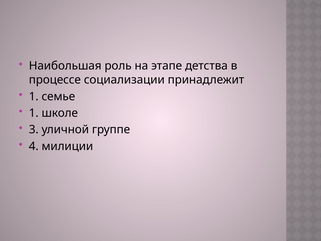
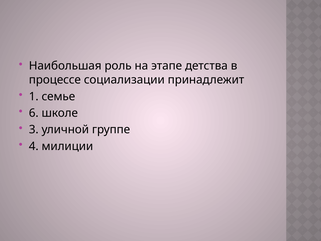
1: 1 -> 6 (34, 113)
